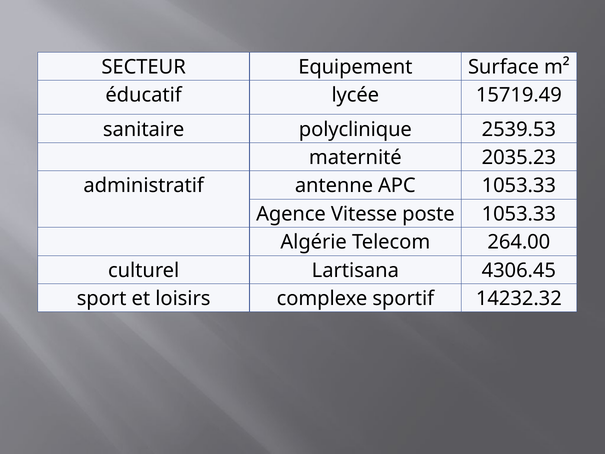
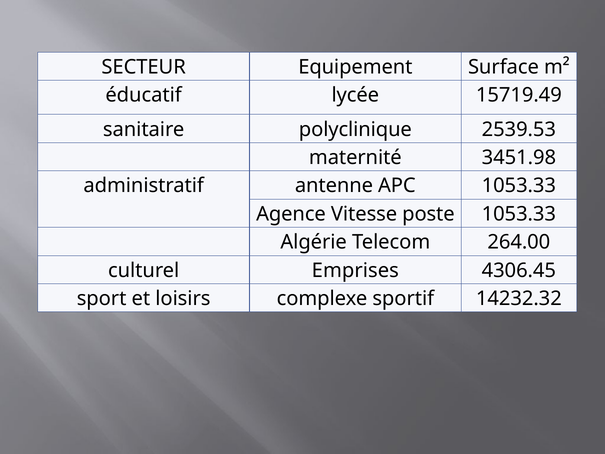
2035.23: 2035.23 -> 3451.98 (519, 158)
Lartisana: Lartisana -> Emprises (355, 270)
